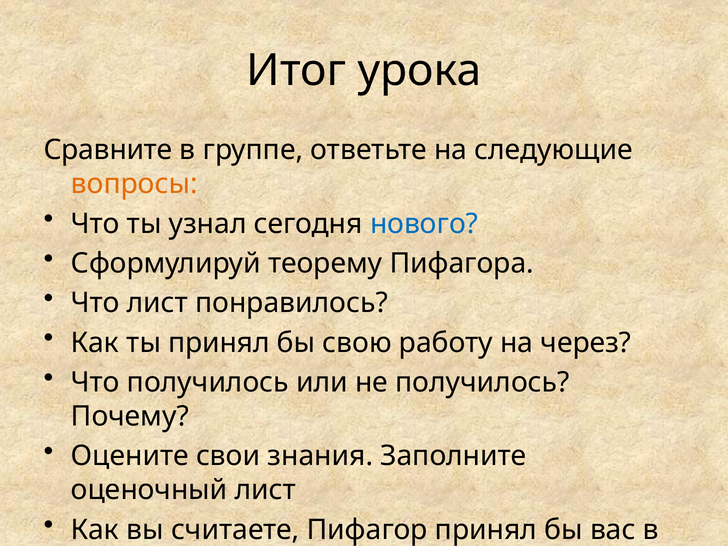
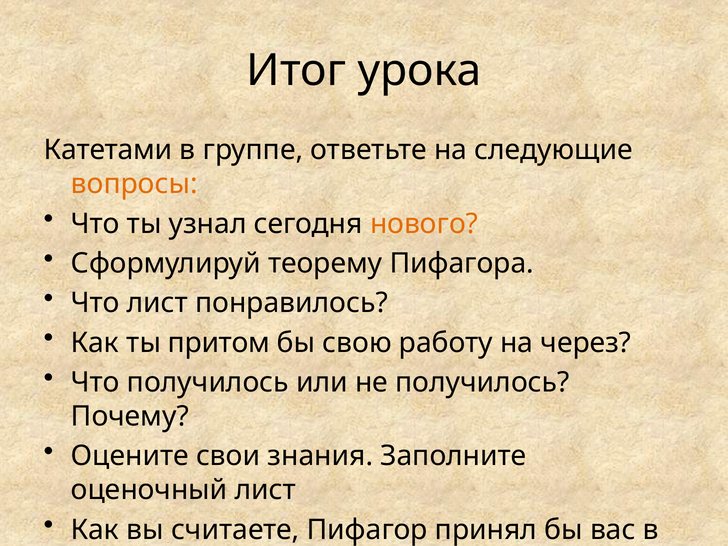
Сравните: Сравните -> Катетами (108, 150)
нового colour: blue -> orange (424, 224)
ты принял: принял -> притом (219, 343)
